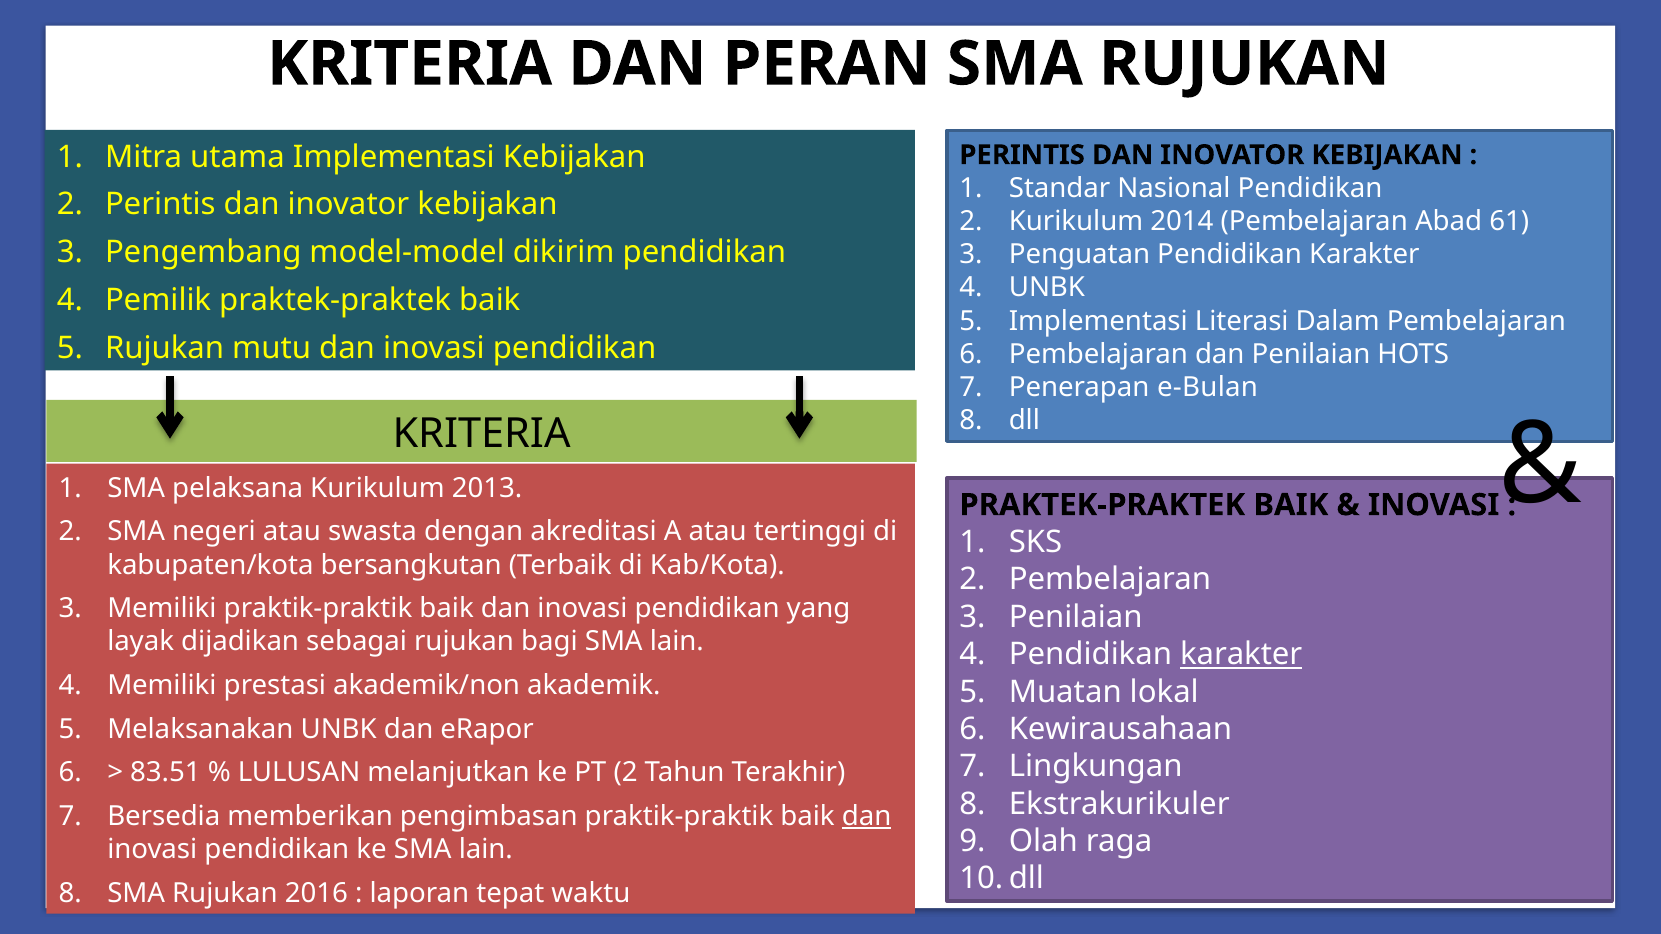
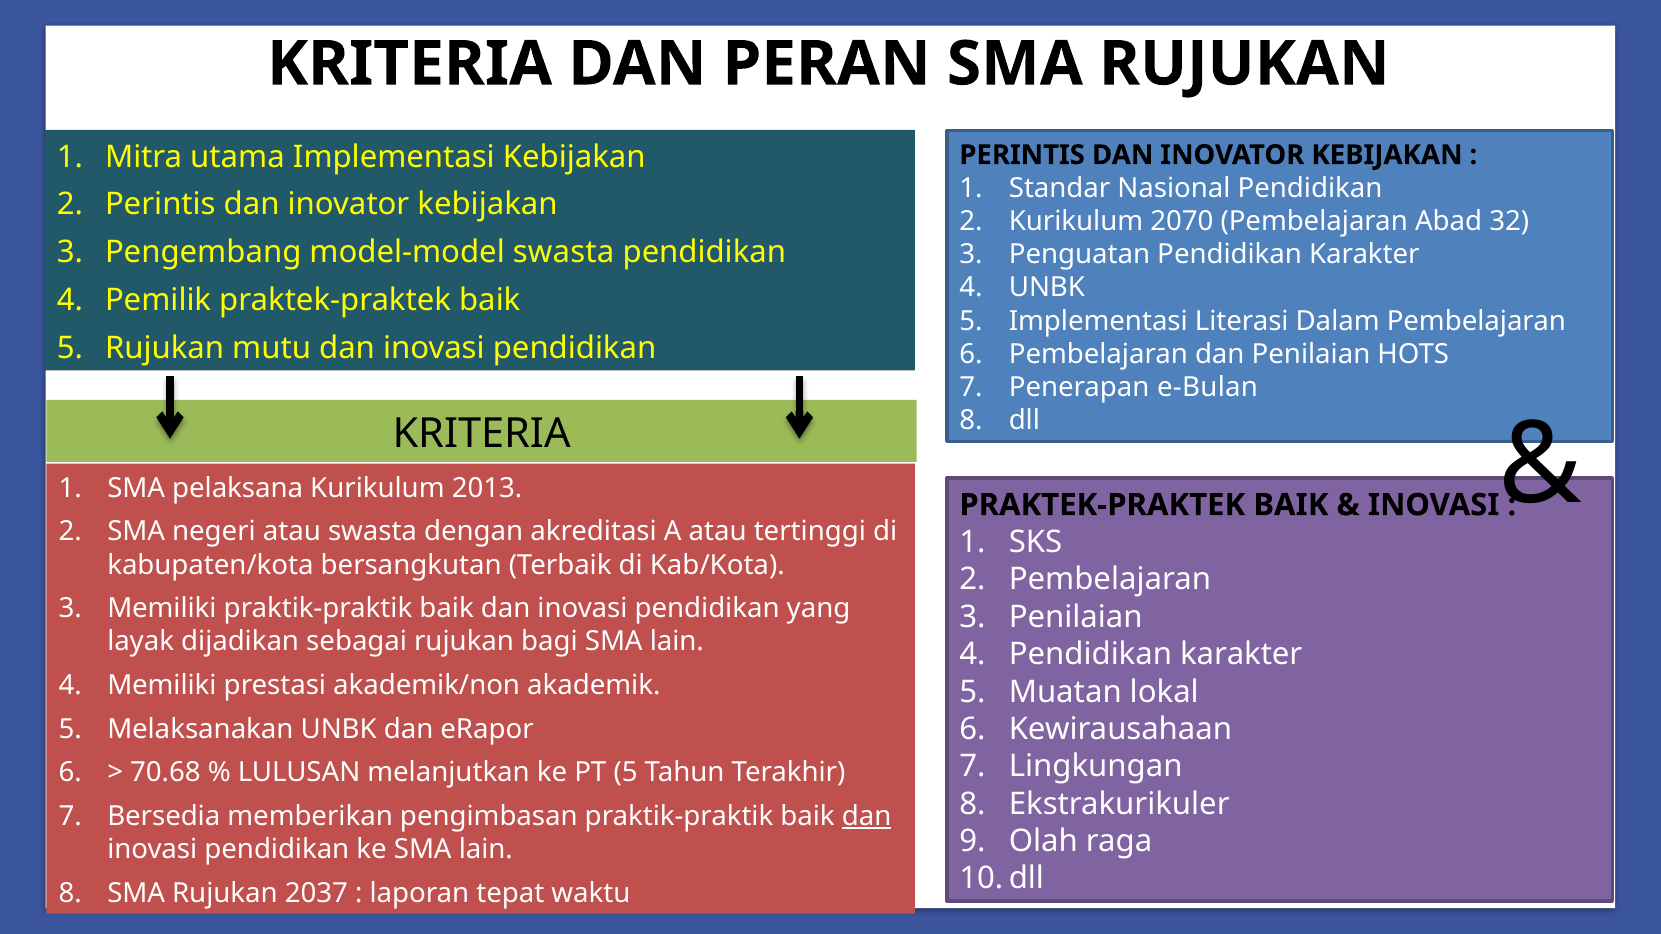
2014: 2014 -> 2070 (1182, 221)
61: 61 -> 32 (1509, 221)
model-model dikirim: dikirim -> swasta (564, 252)
karakter underline: present -> none (1241, 655)
83.51: 83.51 -> 70.68 (165, 773)
PT 2: 2 -> 5 (626, 773)
2016: 2016 -> 2037 (316, 893)
